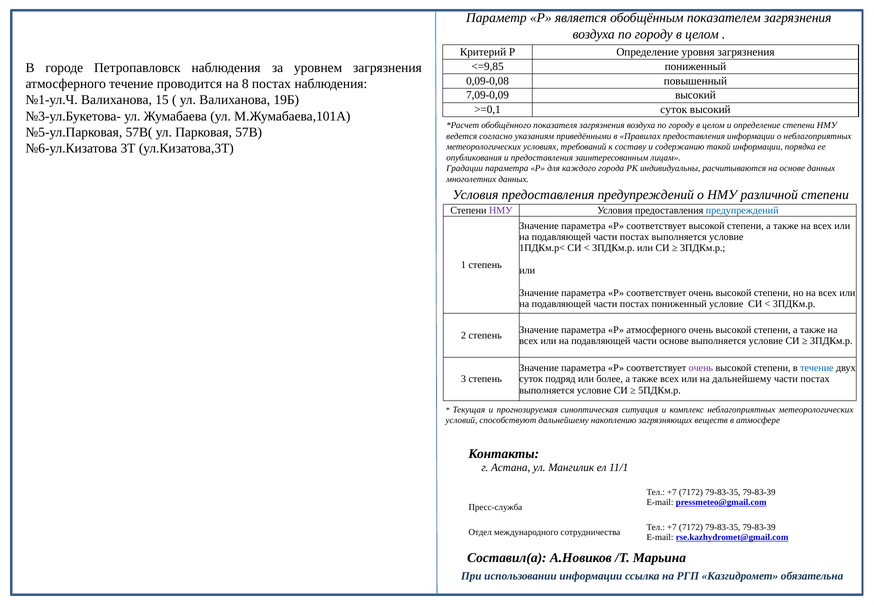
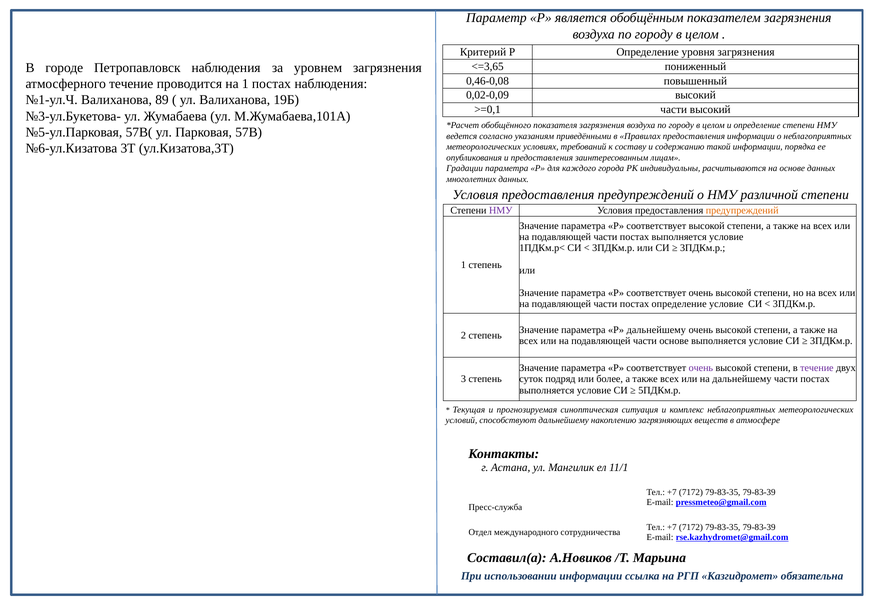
<=9,85: <=9,85 -> <=3,65 (488, 66)
0,09-0,08: 0,09-0,08 -> 0,46-0,08 (487, 81)
на 8: 8 -> 1 (245, 84)
7,09-0,09: 7,09-0,09 -> 0,02-0,09 (487, 95)
15: 15 -> 89 (162, 100)
>=0,1 суток: суток -> части (674, 110)
предупреждений colour: blue -> orange (742, 210)
постах пониженный: пониженный -> определение (679, 304)
Р атмосферного: атмосферного -> дальнейшему (656, 330)
течение colour: blue -> purple (817, 368)
